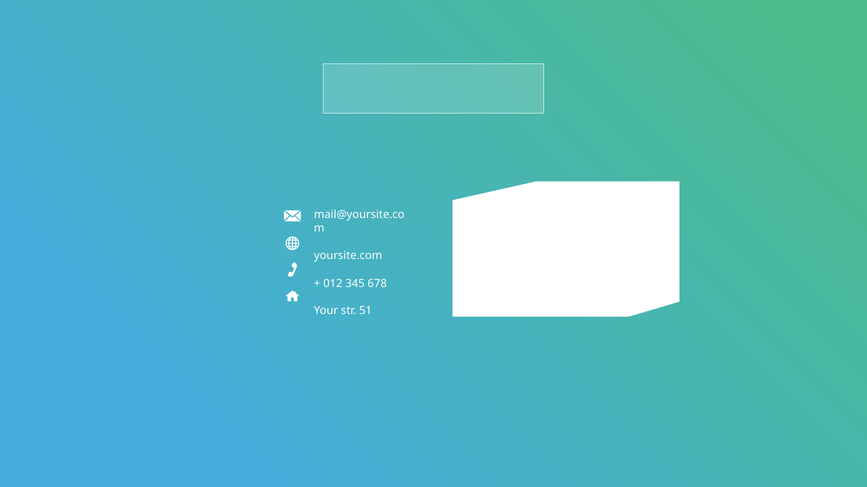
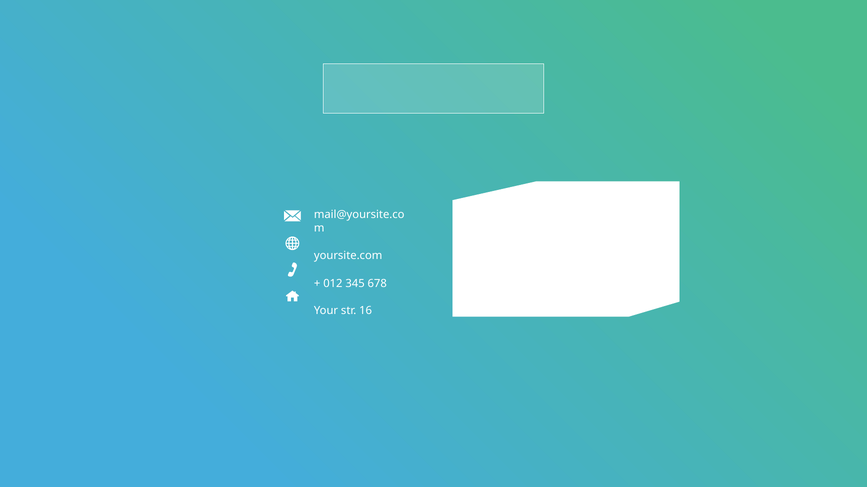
51: 51 -> 16 (366, 311)
